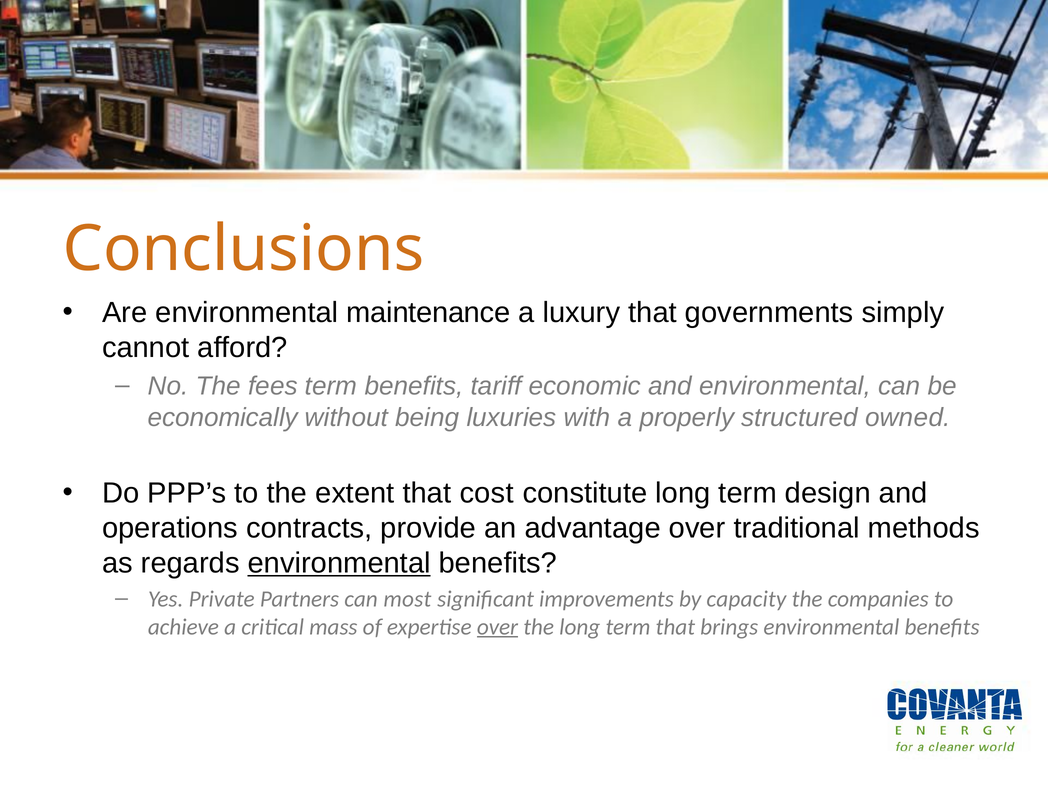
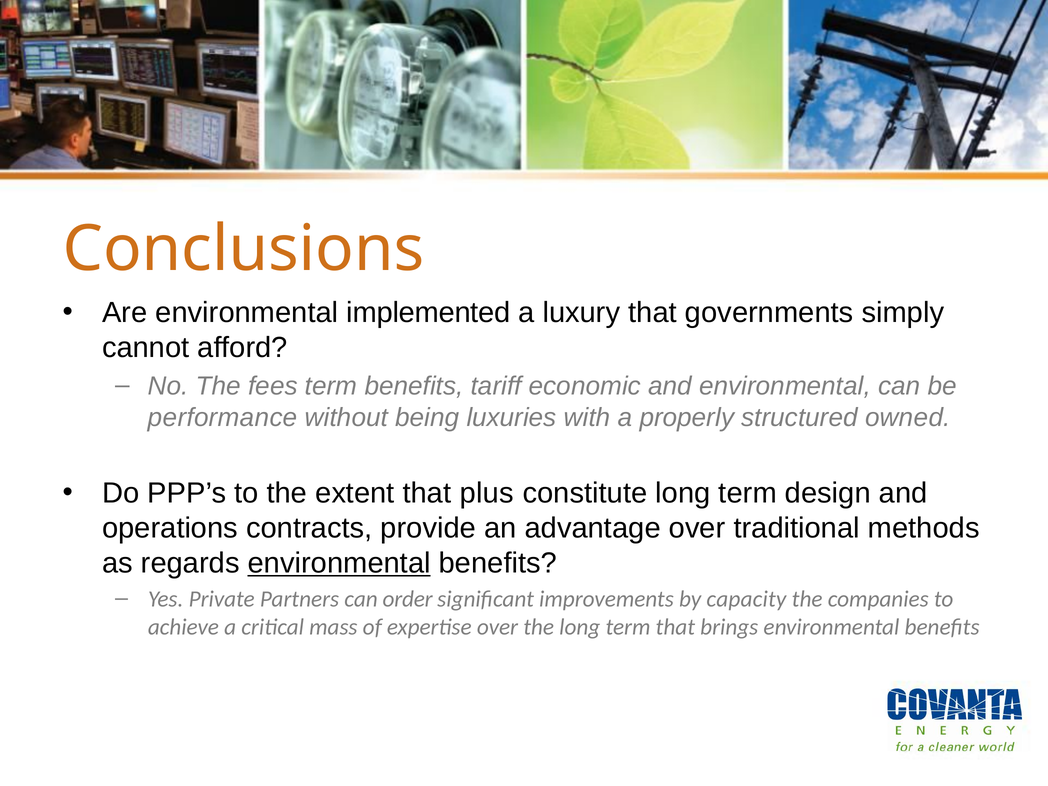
maintenance: maintenance -> implemented (428, 313)
economically: economically -> performance (223, 417)
cost: cost -> plus (487, 493)
most: most -> order (408, 599)
over underline: present -> none (497, 627)
